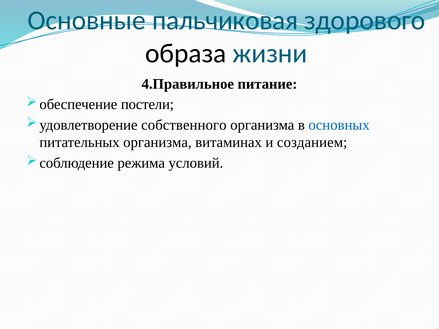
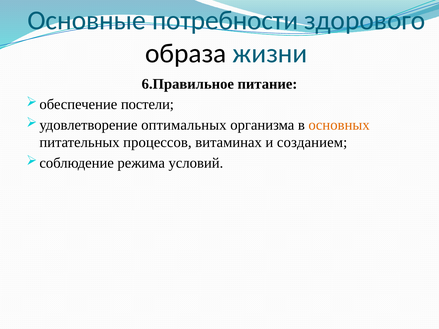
пальчиковая: пальчиковая -> потребности (225, 21)
4.Правильное: 4.Правильное -> 6.Правильное (188, 84)
собственного: собственного -> оптимальных (184, 125)
основных colour: blue -> orange (339, 125)
питательных организма: организма -> процессов (157, 143)
